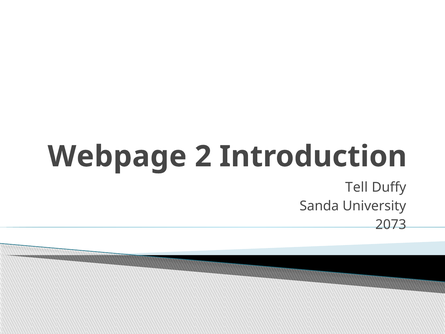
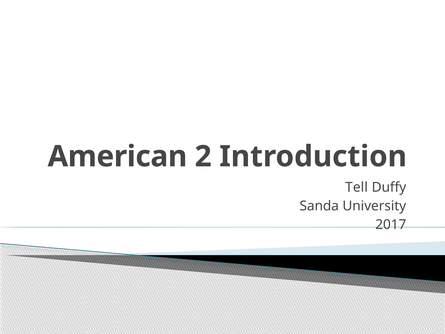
Webpage: Webpage -> American (117, 156)
2073: 2073 -> 2017 (391, 225)
